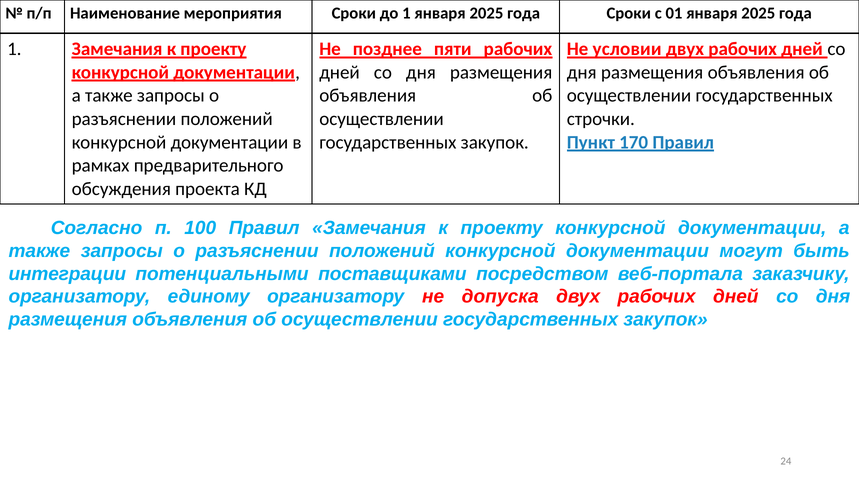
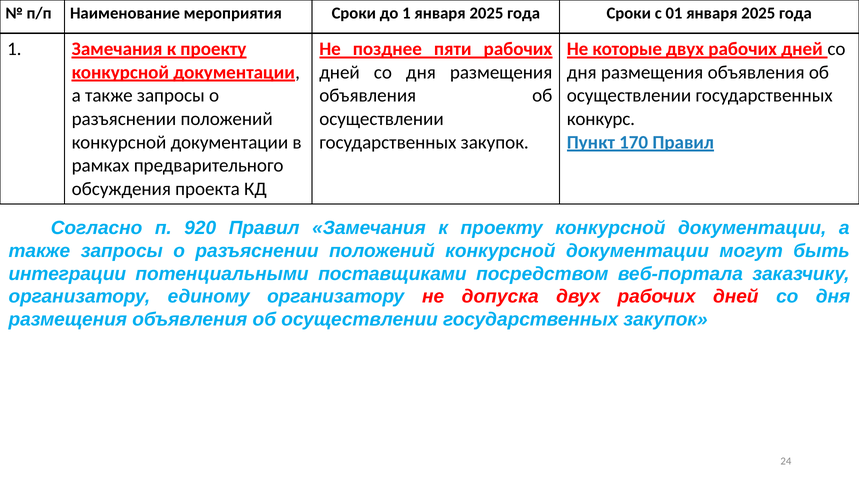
условии: условии -> которые (627, 49)
строчки: строчки -> конкурс (601, 119)
100: 100 -> 920 (200, 228)
